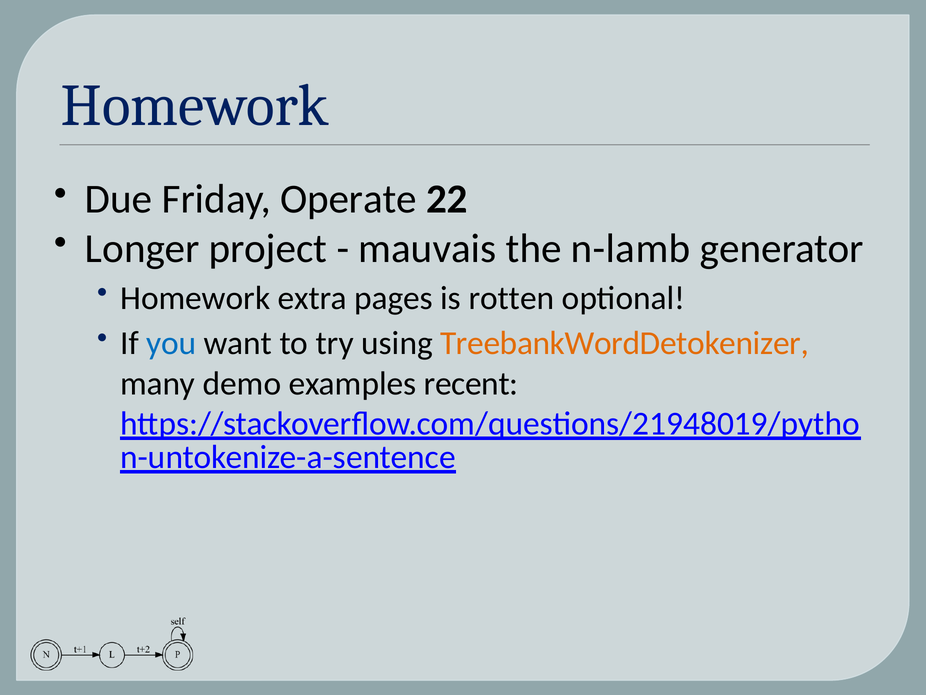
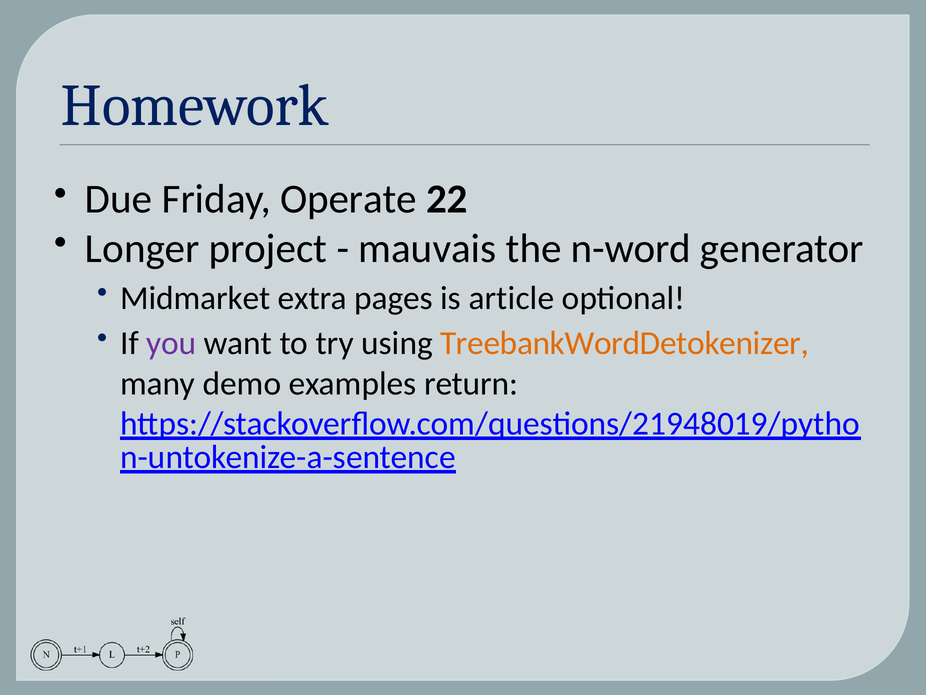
n-lamb: n-lamb -> n-word (631, 248)
Homework: Homework -> Midmarket (195, 298)
rotten: rotten -> article (511, 298)
you colour: blue -> purple (171, 343)
recent: recent -> return (471, 383)
